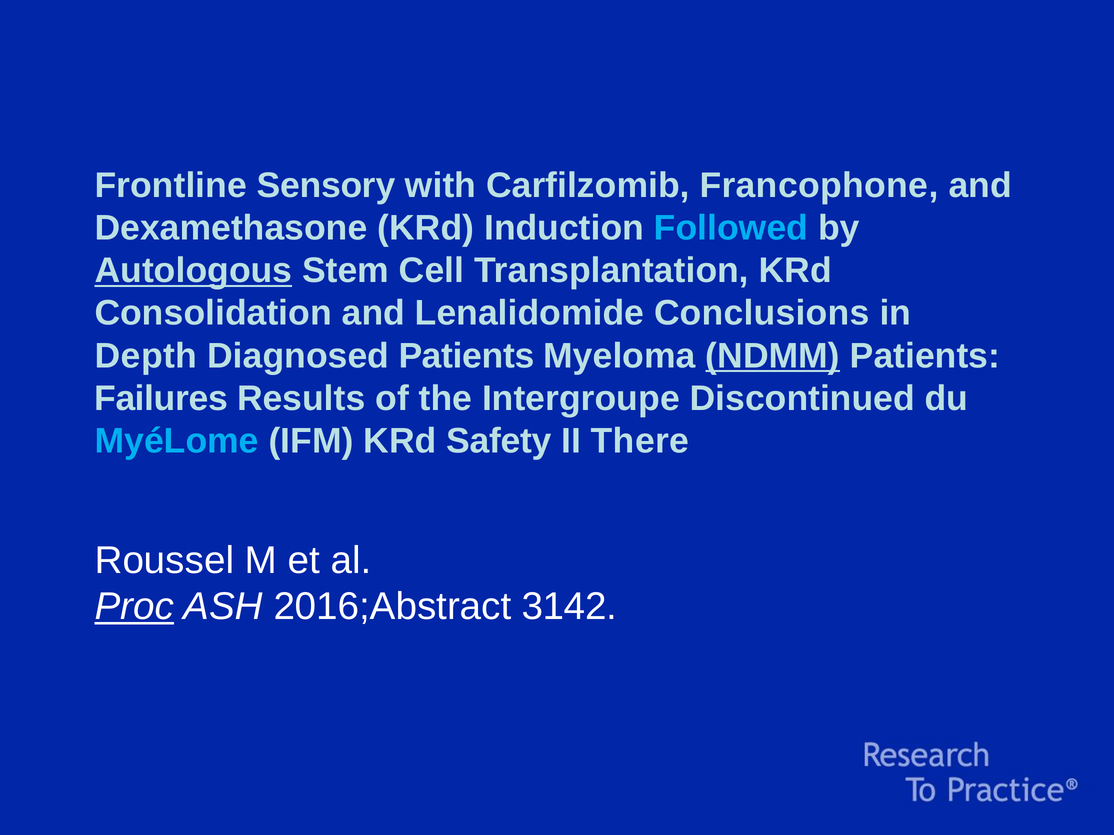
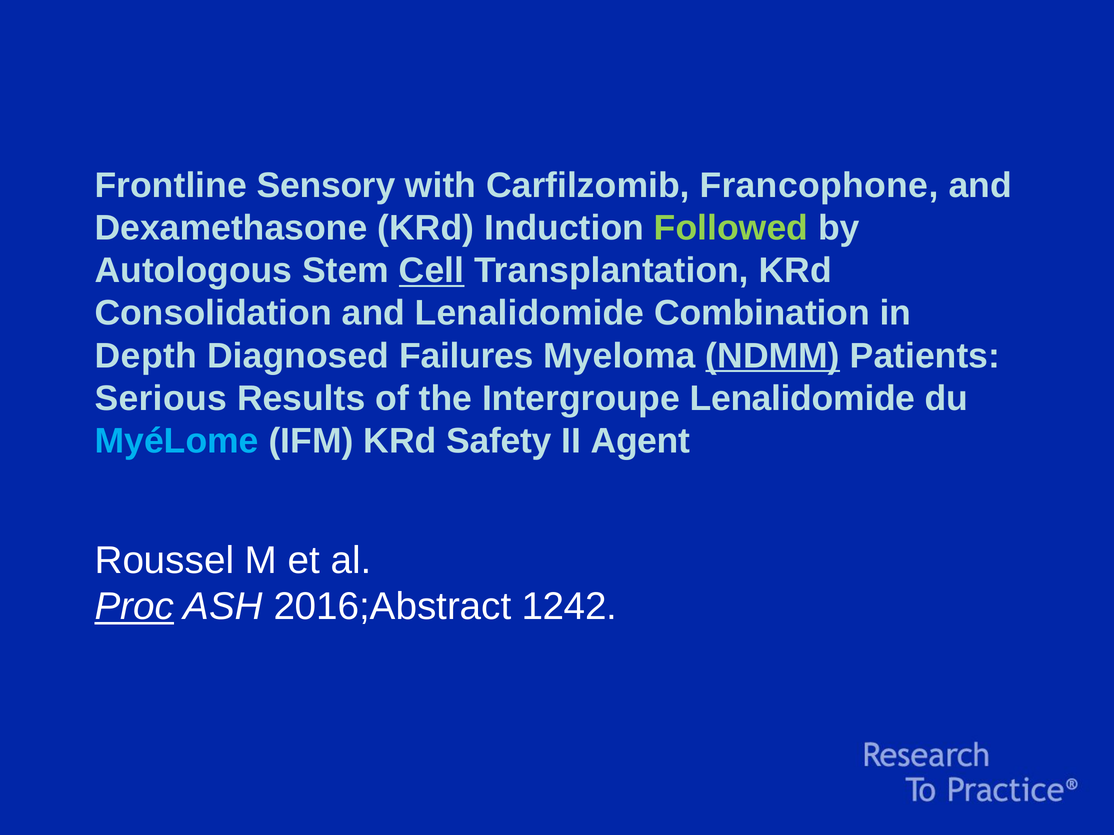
Followed colour: light blue -> light green (731, 228)
Autologous underline: present -> none (193, 271)
Cell underline: none -> present (432, 271)
Conclusions: Conclusions -> Combination (762, 313)
Diagnosed Patients: Patients -> Failures (466, 356)
Failures: Failures -> Serious (161, 399)
Intergroupe Discontinued: Discontinued -> Lenalidomide (802, 399)
There: There -> Agent (640, 441)
3142: 3142 -> 1242 (569, 607)
